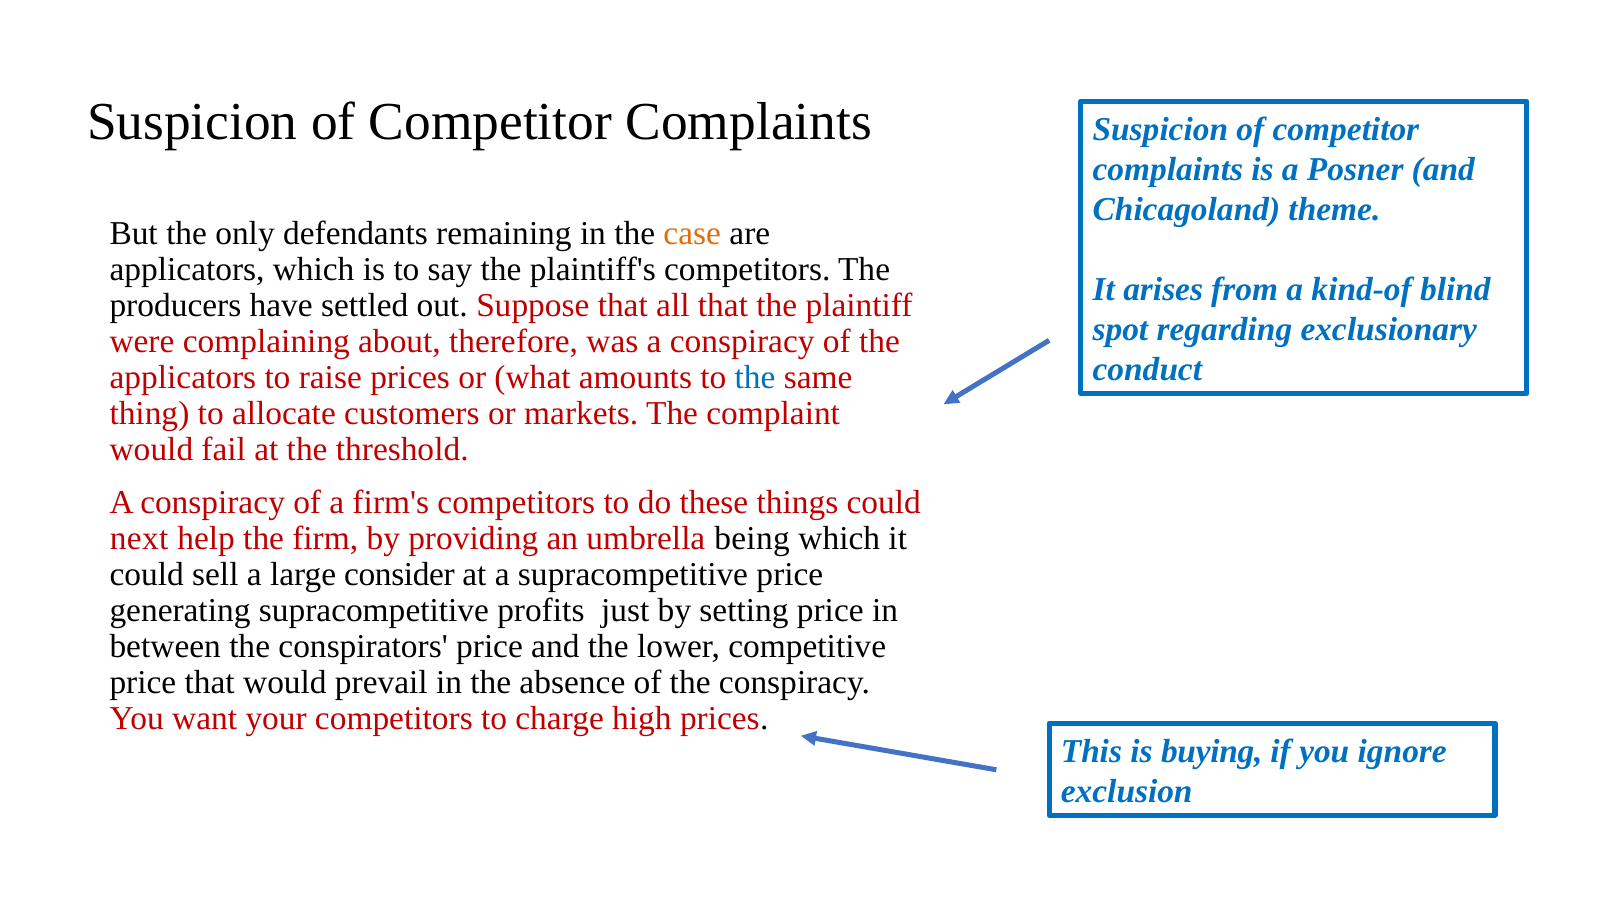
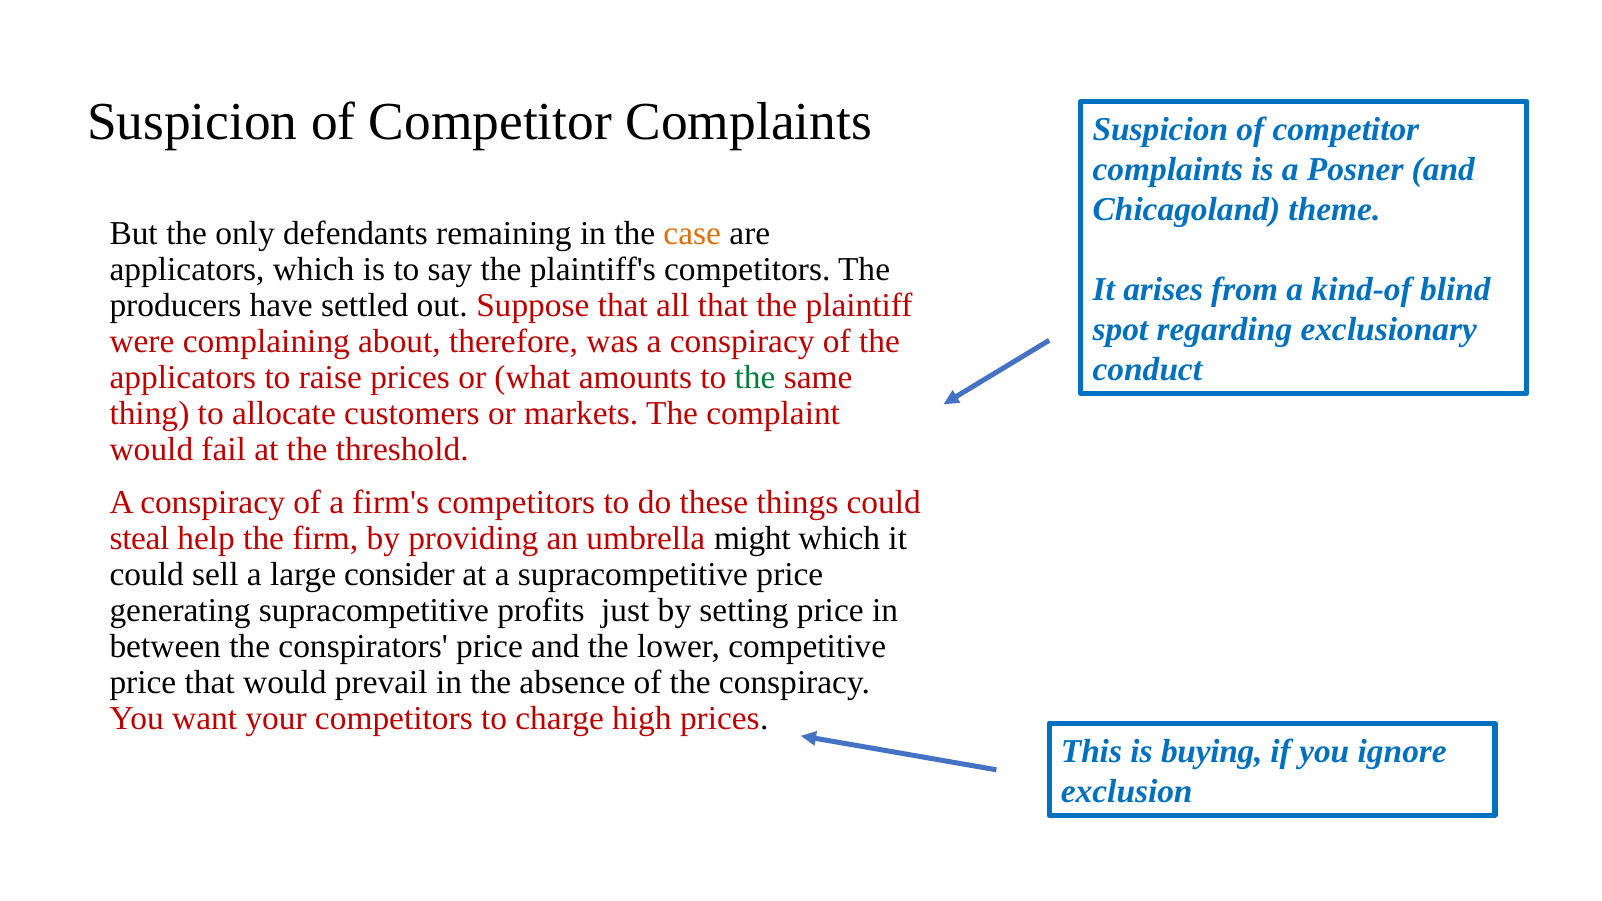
the colour: blue -> green (755, 377)
next: next -> steal (139, 539)
being: being -> might (752, 539)
